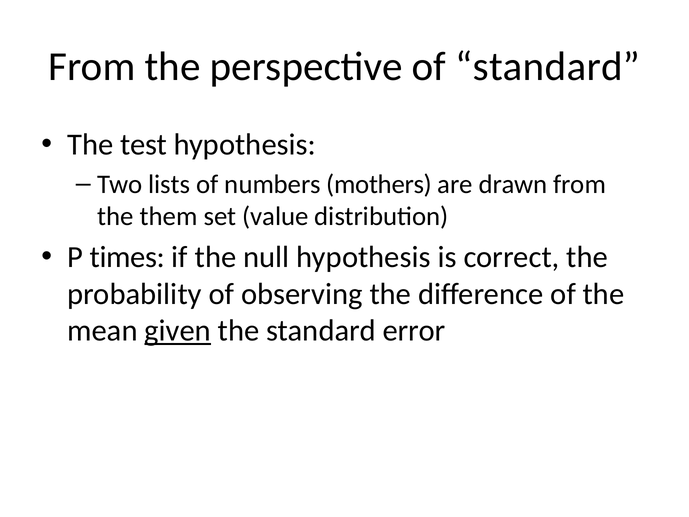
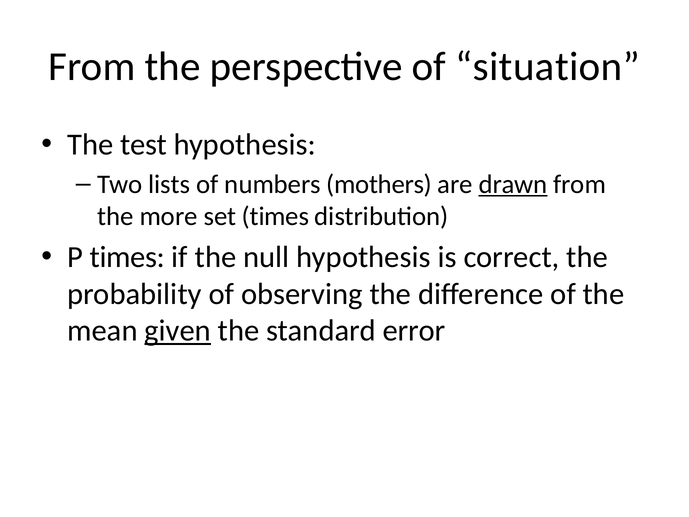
of standard: standard -> situation (548, 67)
drawn underline: none -> present (513, 184)
them: them -> more (169, 216)
set value: value -> times (275, 216)
